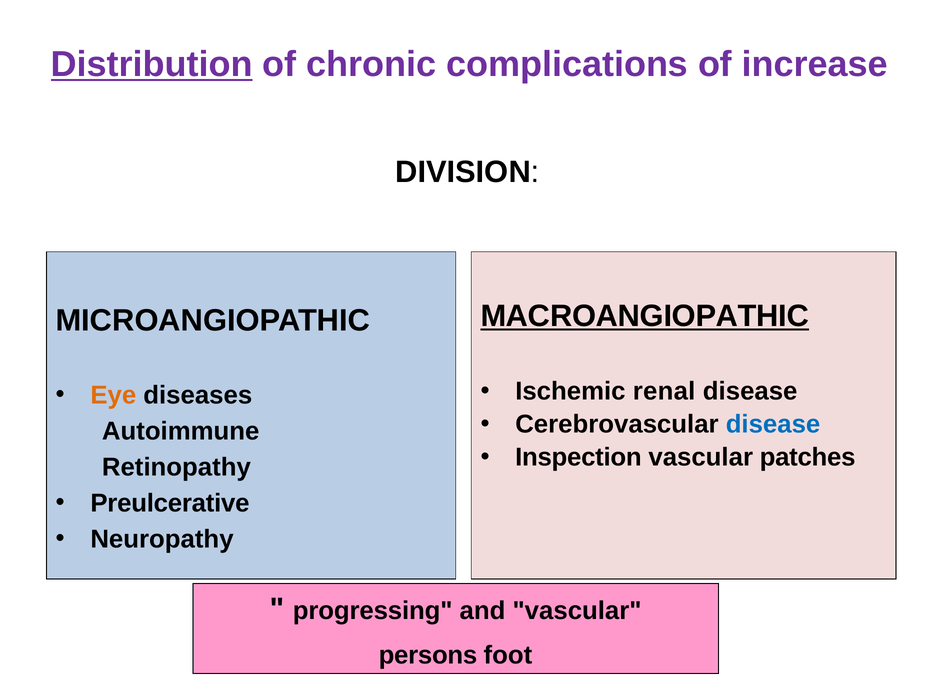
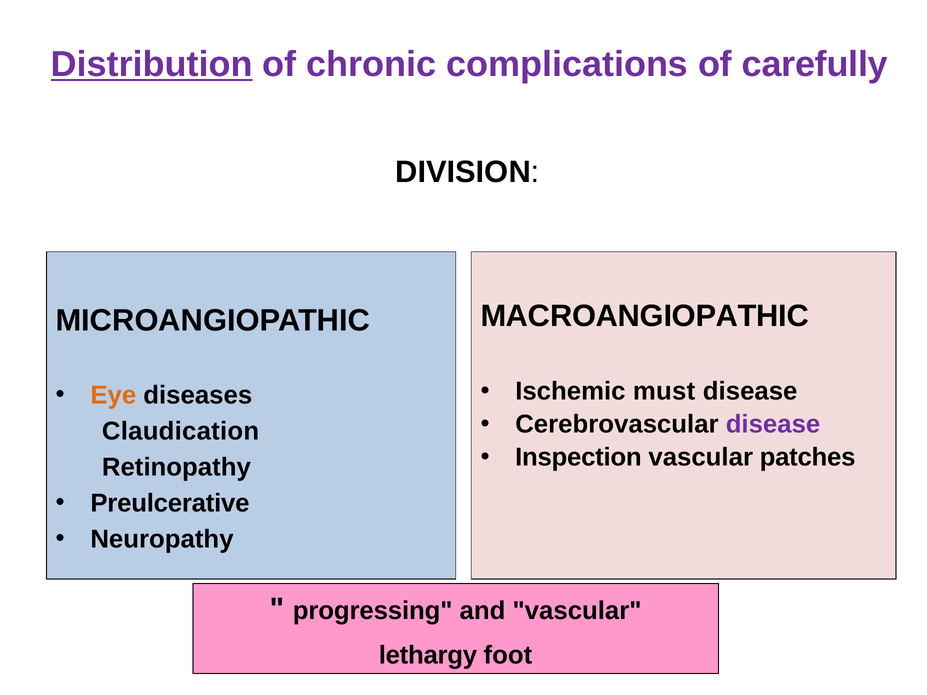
increase: increase -> carefully (815, 65)
MACROANGIOPATHIC underline: present -> none (645, 316)
renal: renal -> must (664, 392)
disease colour: blue -> purple (773, 424)
Autoimmune: Autoimmune -> Claudication (181, 431)
persons: persons -> lethargy (428, 656)
